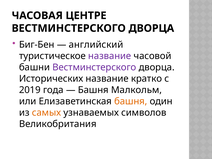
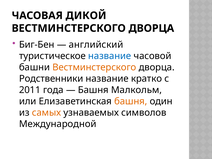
ЦЕНТРЕ: ЦЕНТРЕ -> ДИКОЙ (86, 16)
название colour: purple -> blue (110, 56)
Вестминстерского colour: purple -> orange (94, 67)
Исторических: Исторических -> Родственники (51, 79)
2019: 2019 -> 2011 (30, 90)
Великобритания: Великобритания -> Международной (58, 124)
